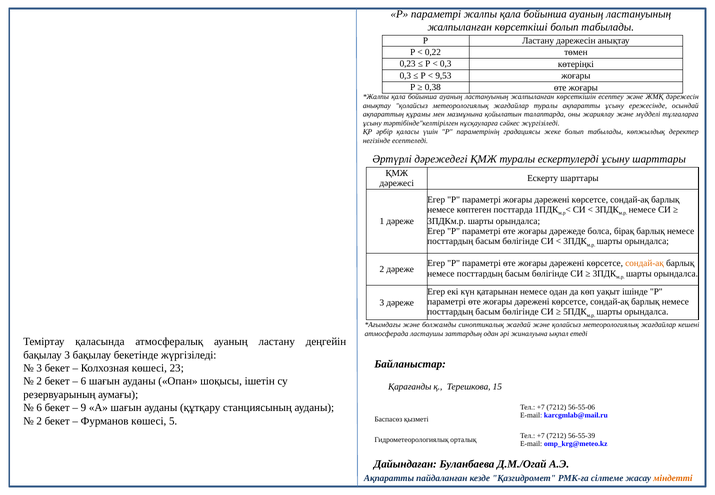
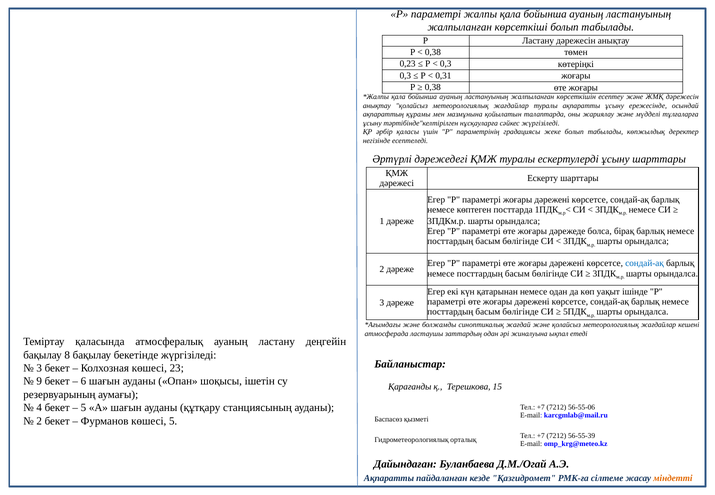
0,22: 0,22 -> 0,38 (433, 52)
9,53: 9,53 -> 0,31 (443, 76)
сондай-ақ colour: orange -> blue (645, 263)
бақылау 3: 3 -> 8 (67, 355)
2: 2 -> 9 (39, 381)
6: 6 -> 4 (39, 408)
9: 9 -> 5 (83, 408)
